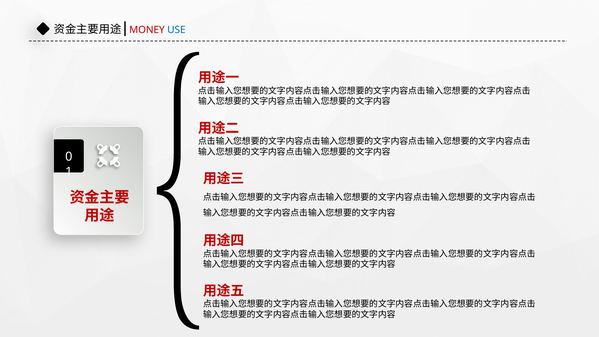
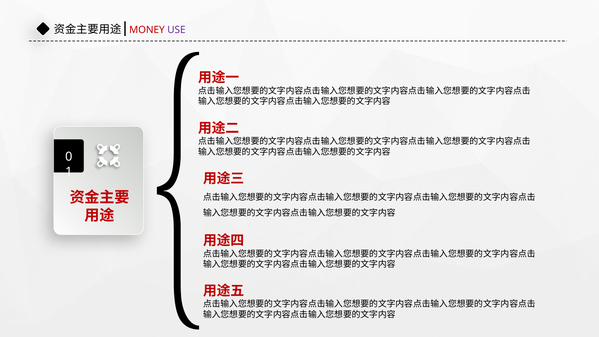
USE colour: blue -> purple (176, 30)
